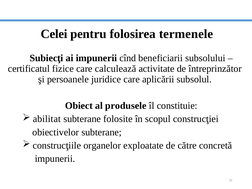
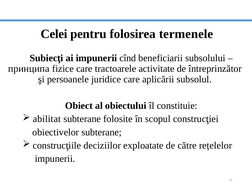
certificatul: certificatul -> принципа (29, 69)
calculează: calculează -> tractoarele (116, 69)
produsele: produsele -> obiectului (126, 106)
organelor: organelor -> deciziilor (102, 145)
concretă: concretă -> rețelelor (216, 145)
